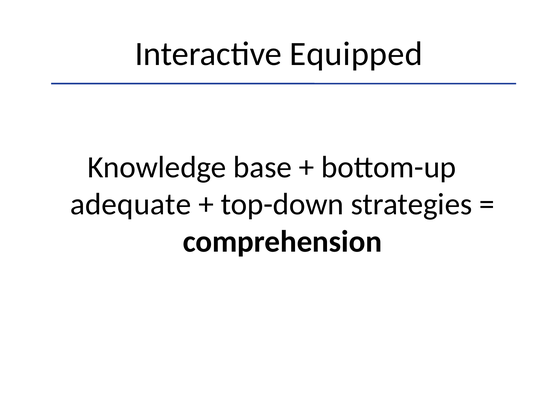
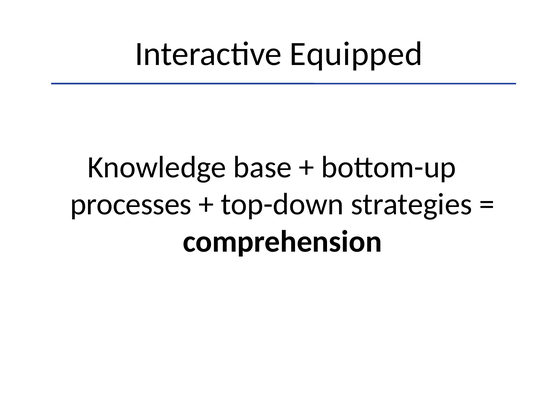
adequate: adequate -> processes (131, 205)
